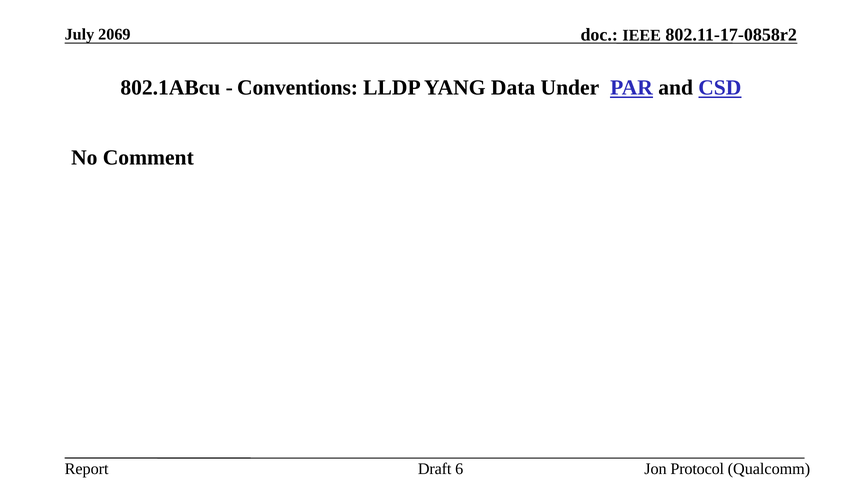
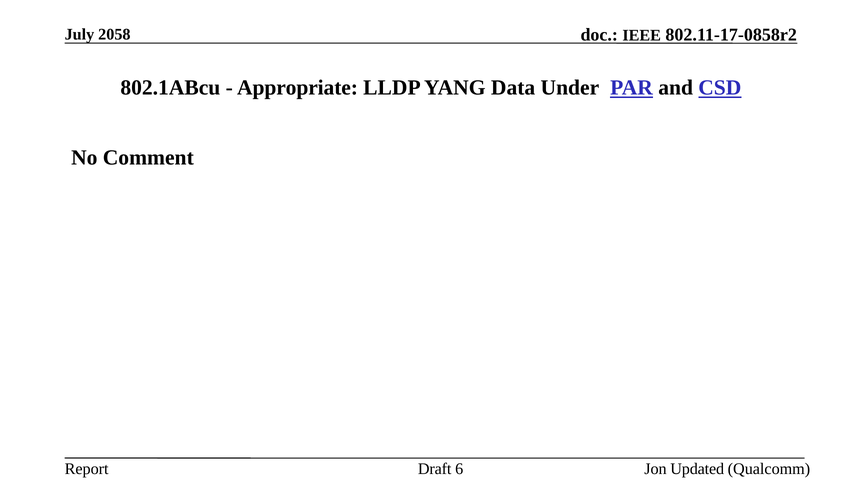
2069: 2069 -> 2058 (114, 34)
Conventions: Conventions -> Appropriate (298, 88)
Protocol: Protocol -> Updated (697, 469)
